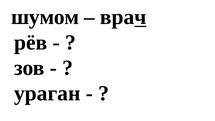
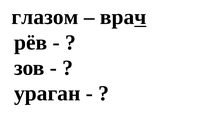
шумом: шумом -> глазом (45, 17)
